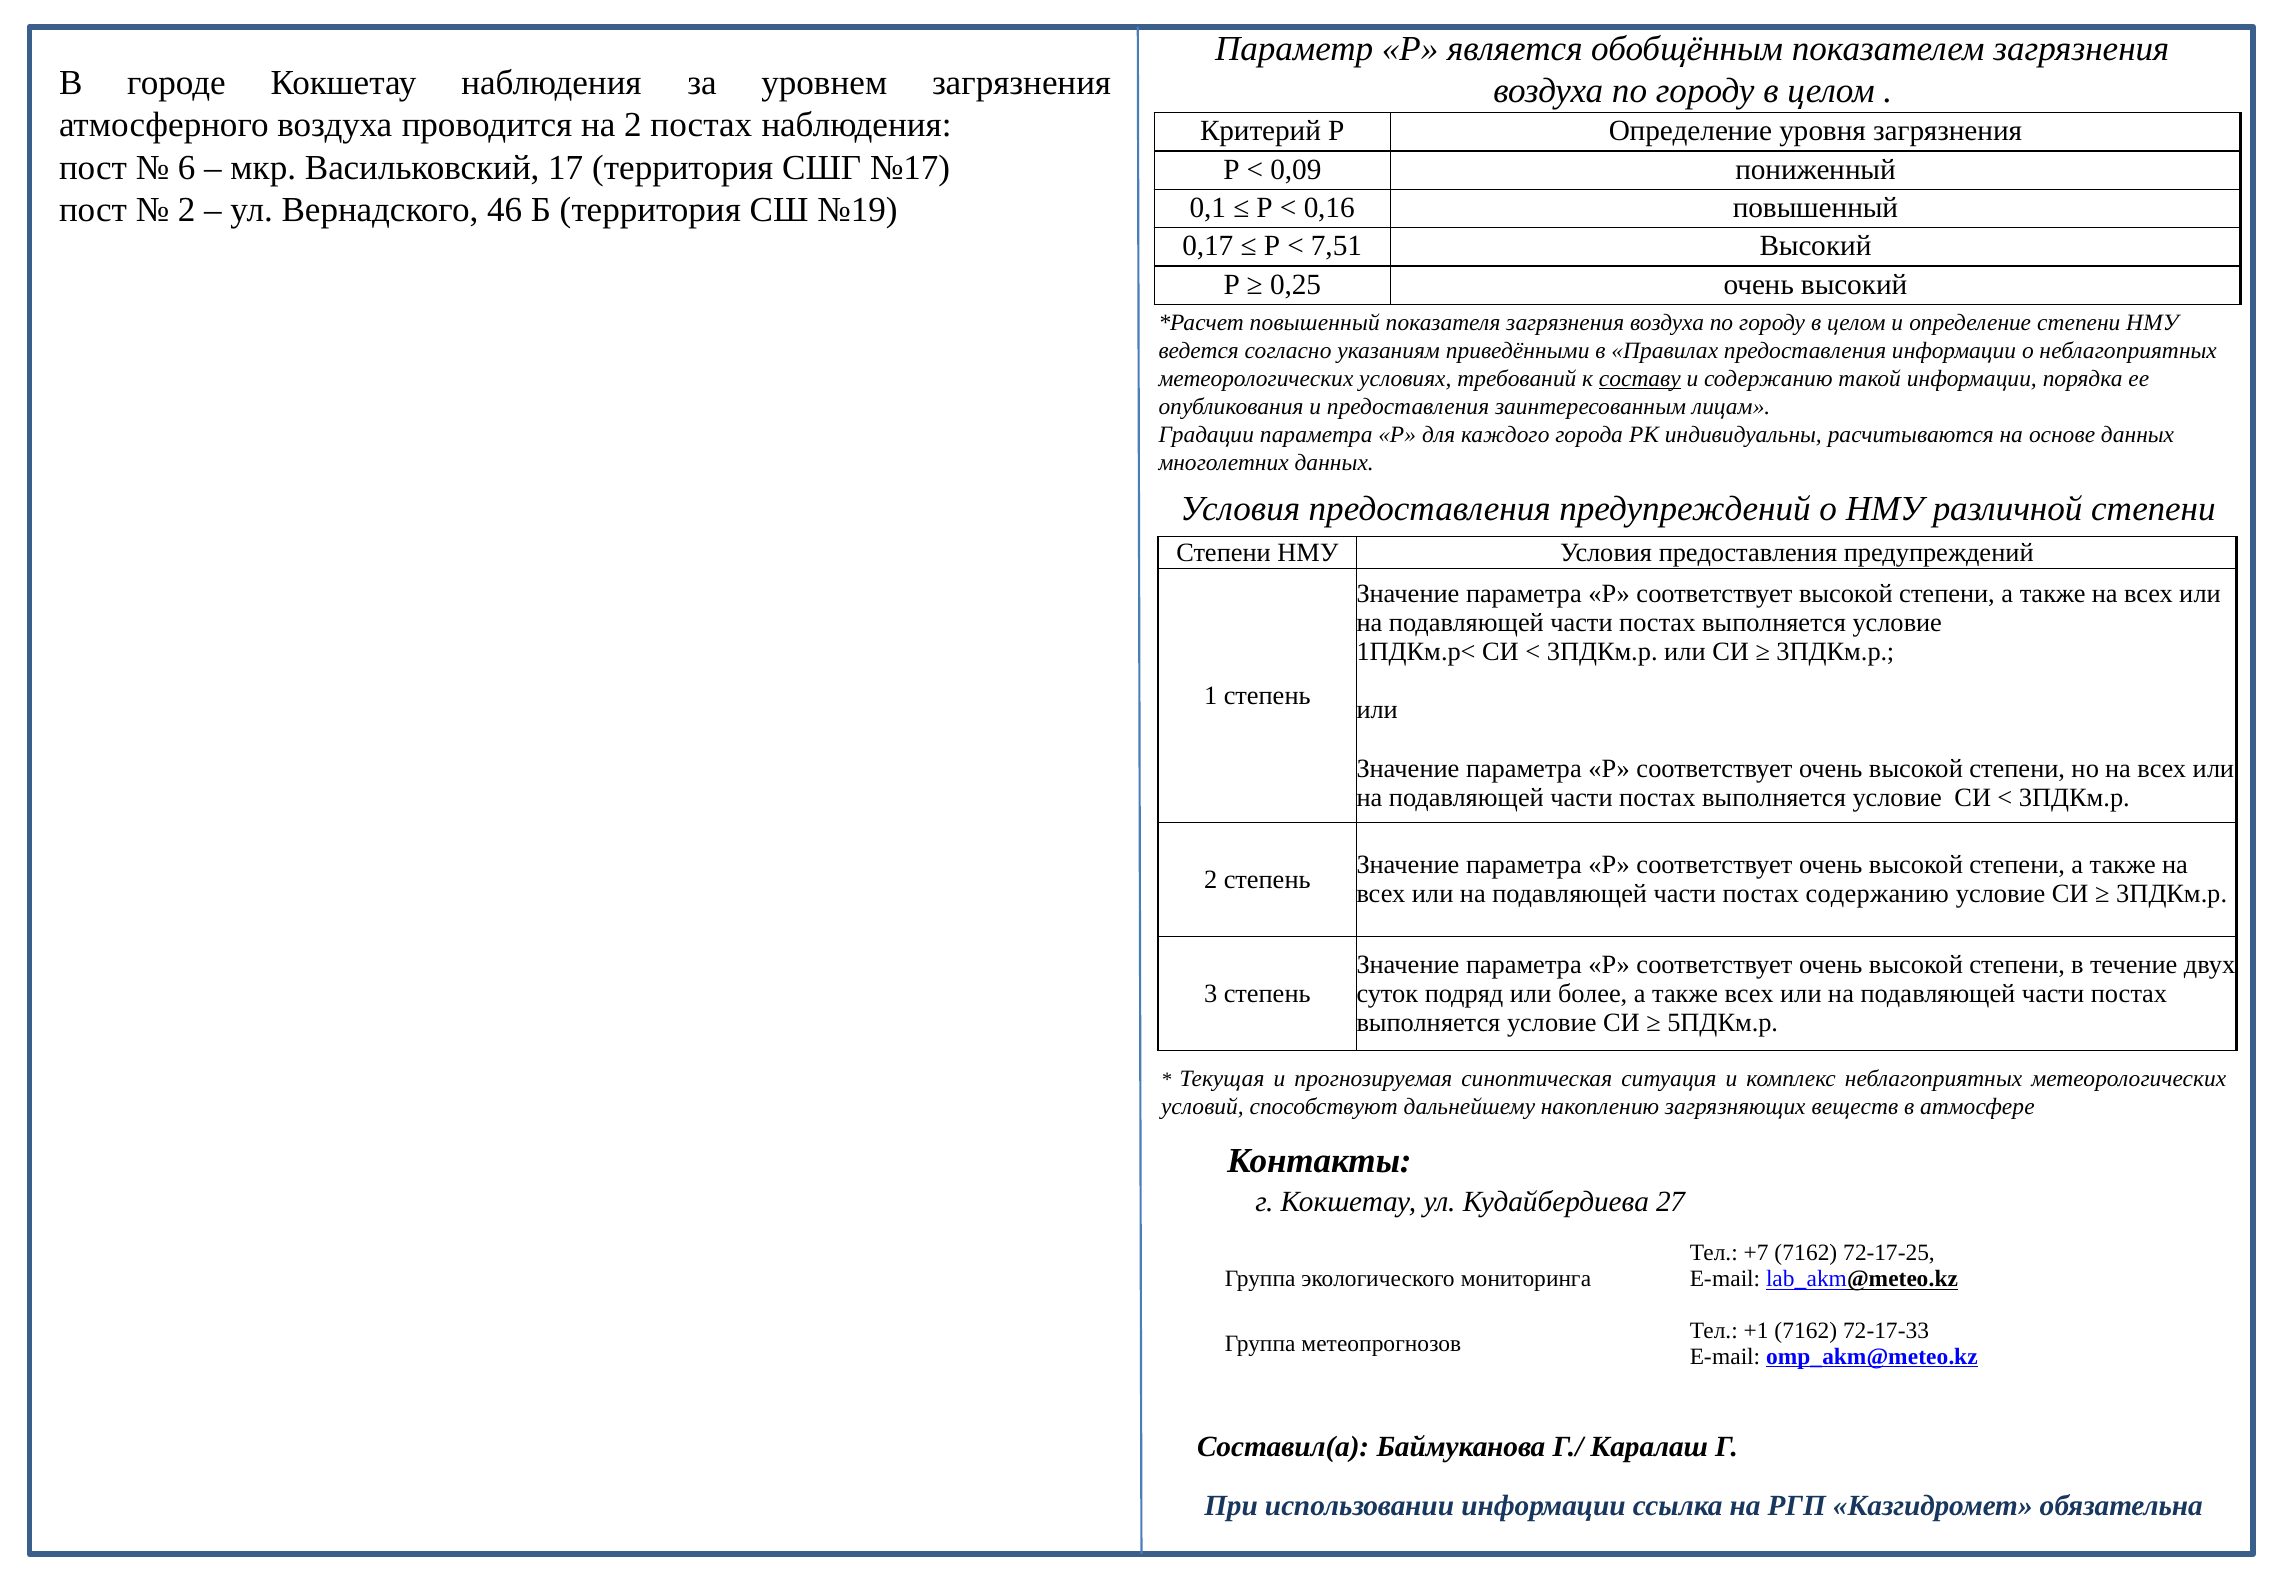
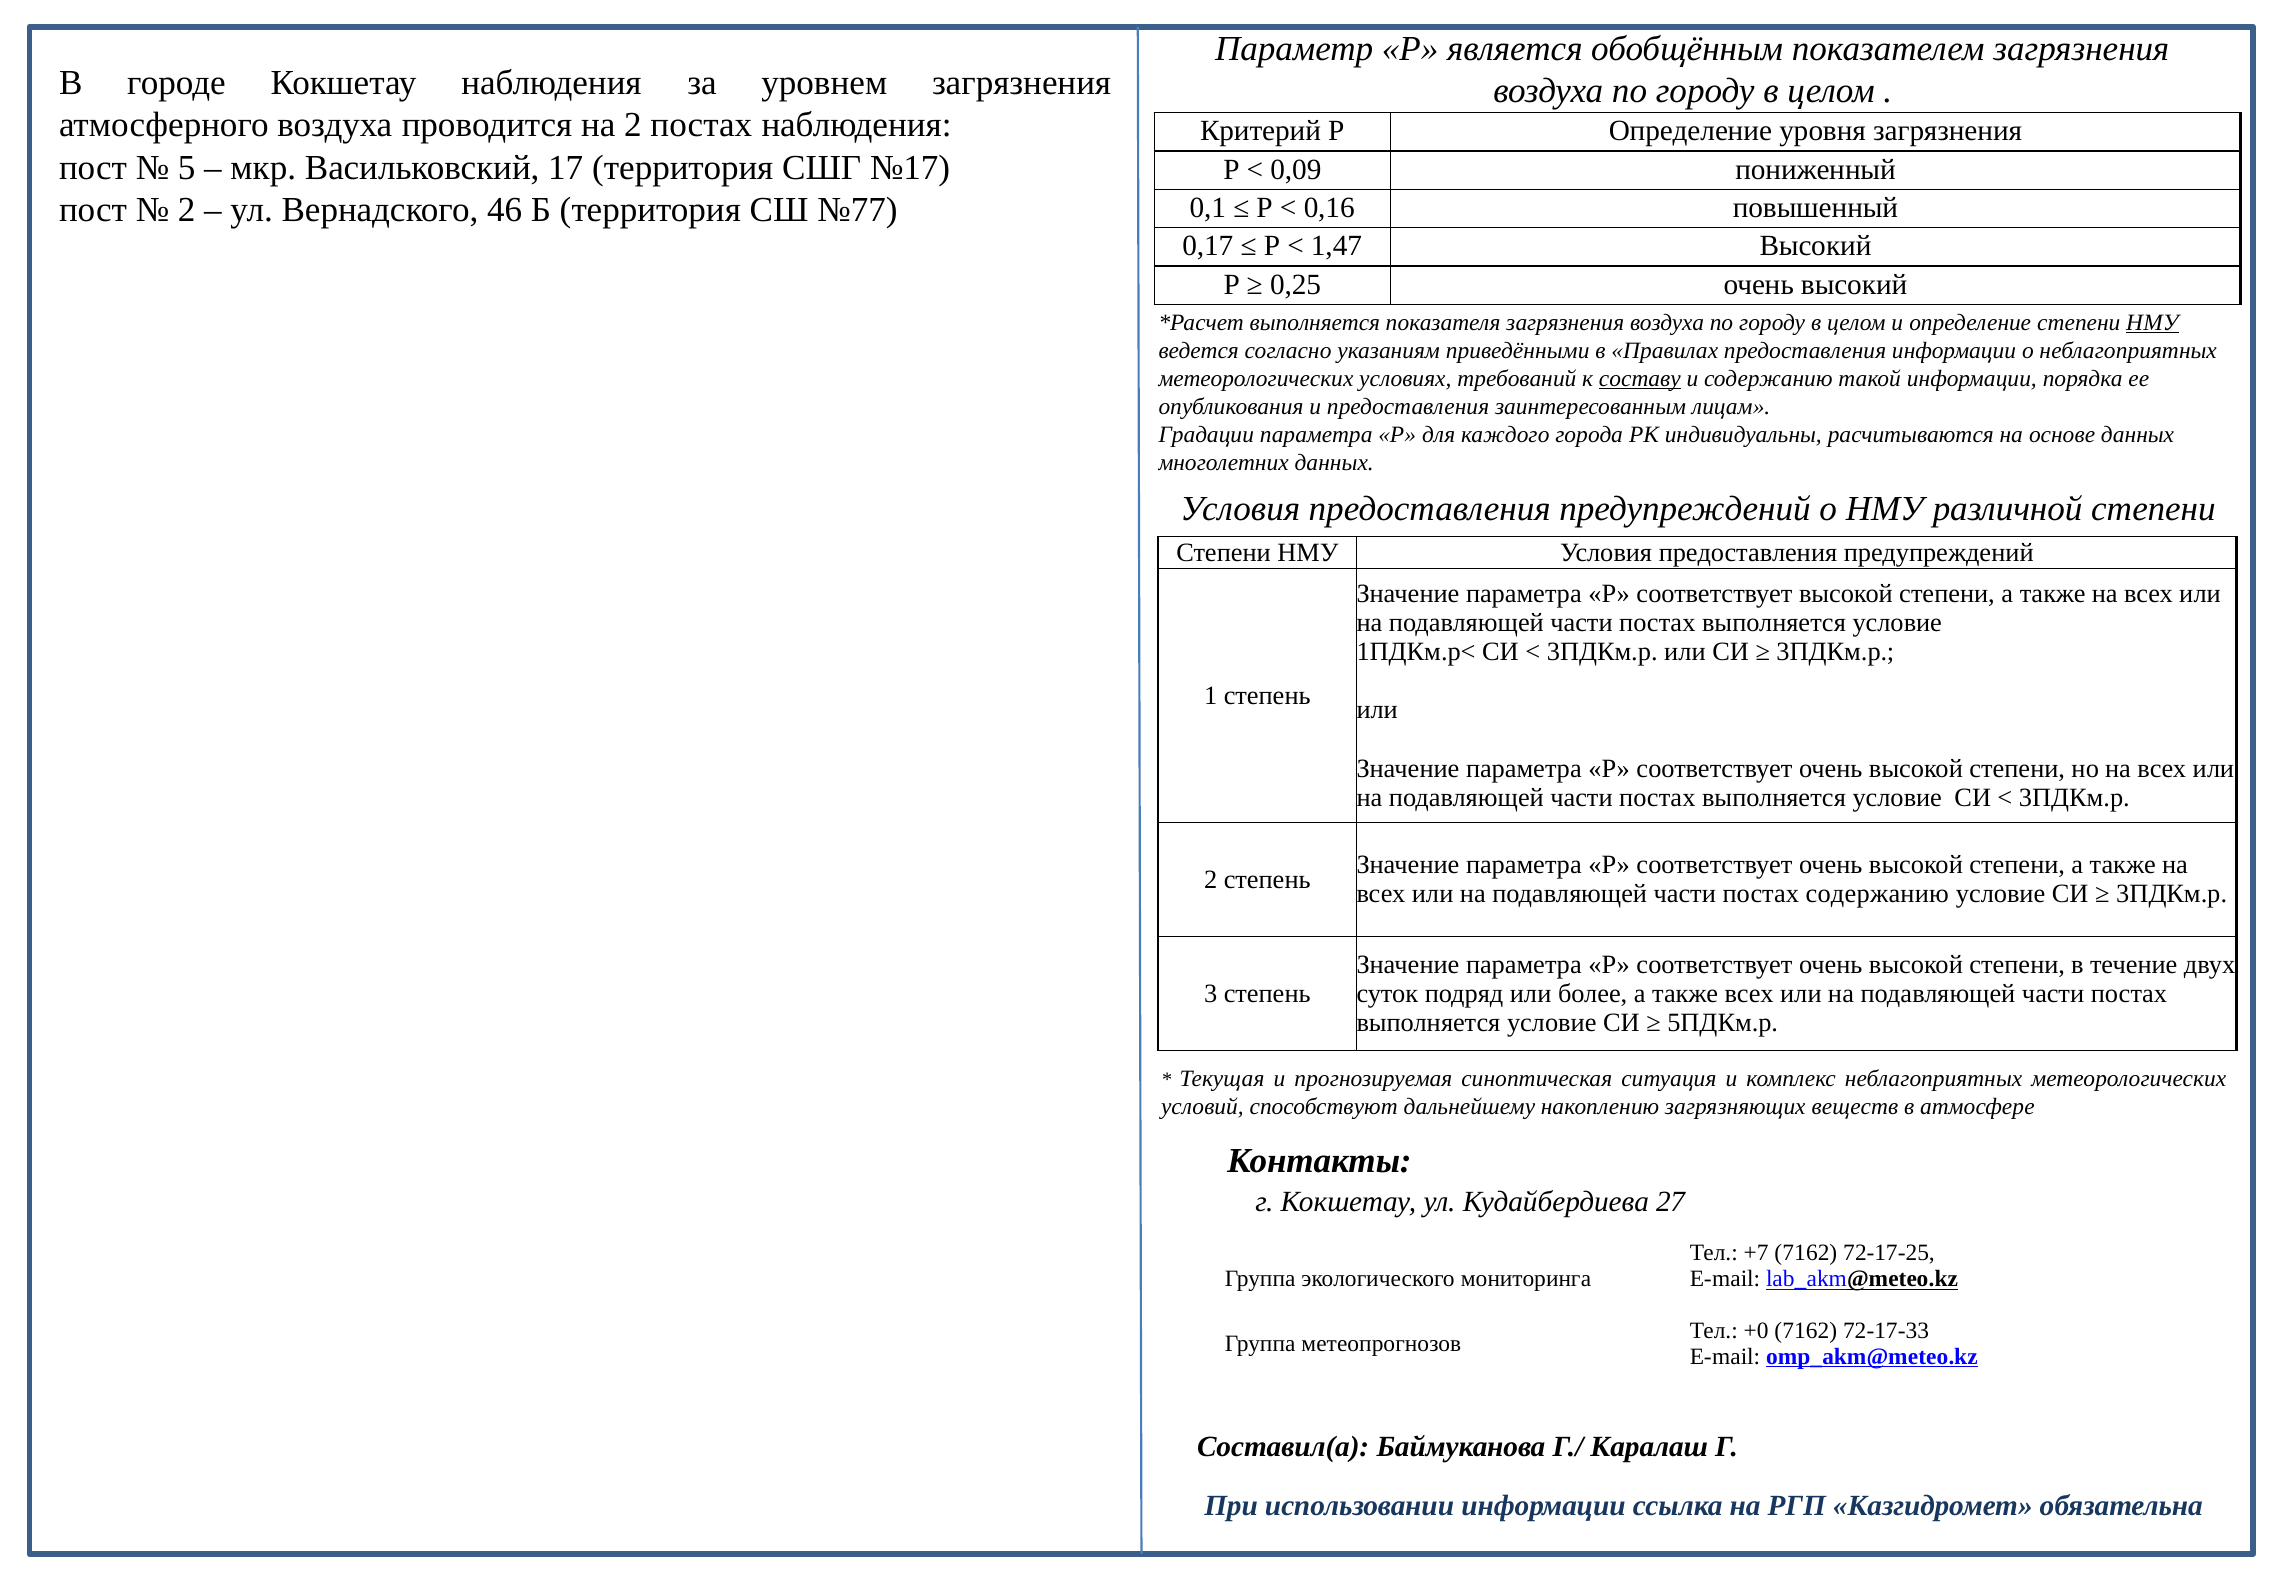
6: 6 -> 5 (187, 167)
№19: №19 -> №77 (857, 210)
7,51: 7,51 -> 1,47 (1336, 246)
повышенный: повышенный -> выполняется (1315, 322)
НМУ underline: none -> present (2152, 322)
+1: +1 -> +0 (1756, 1330)
